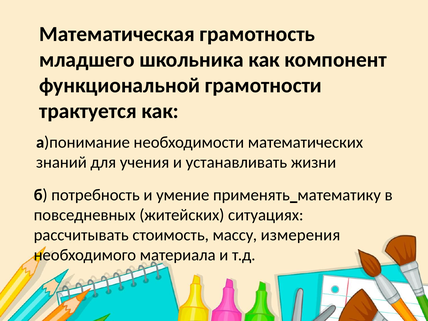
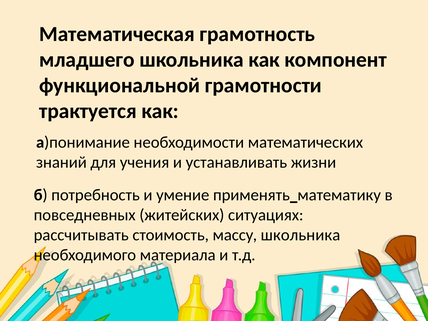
массу измерения: измерения -> школьника (301, 235)
